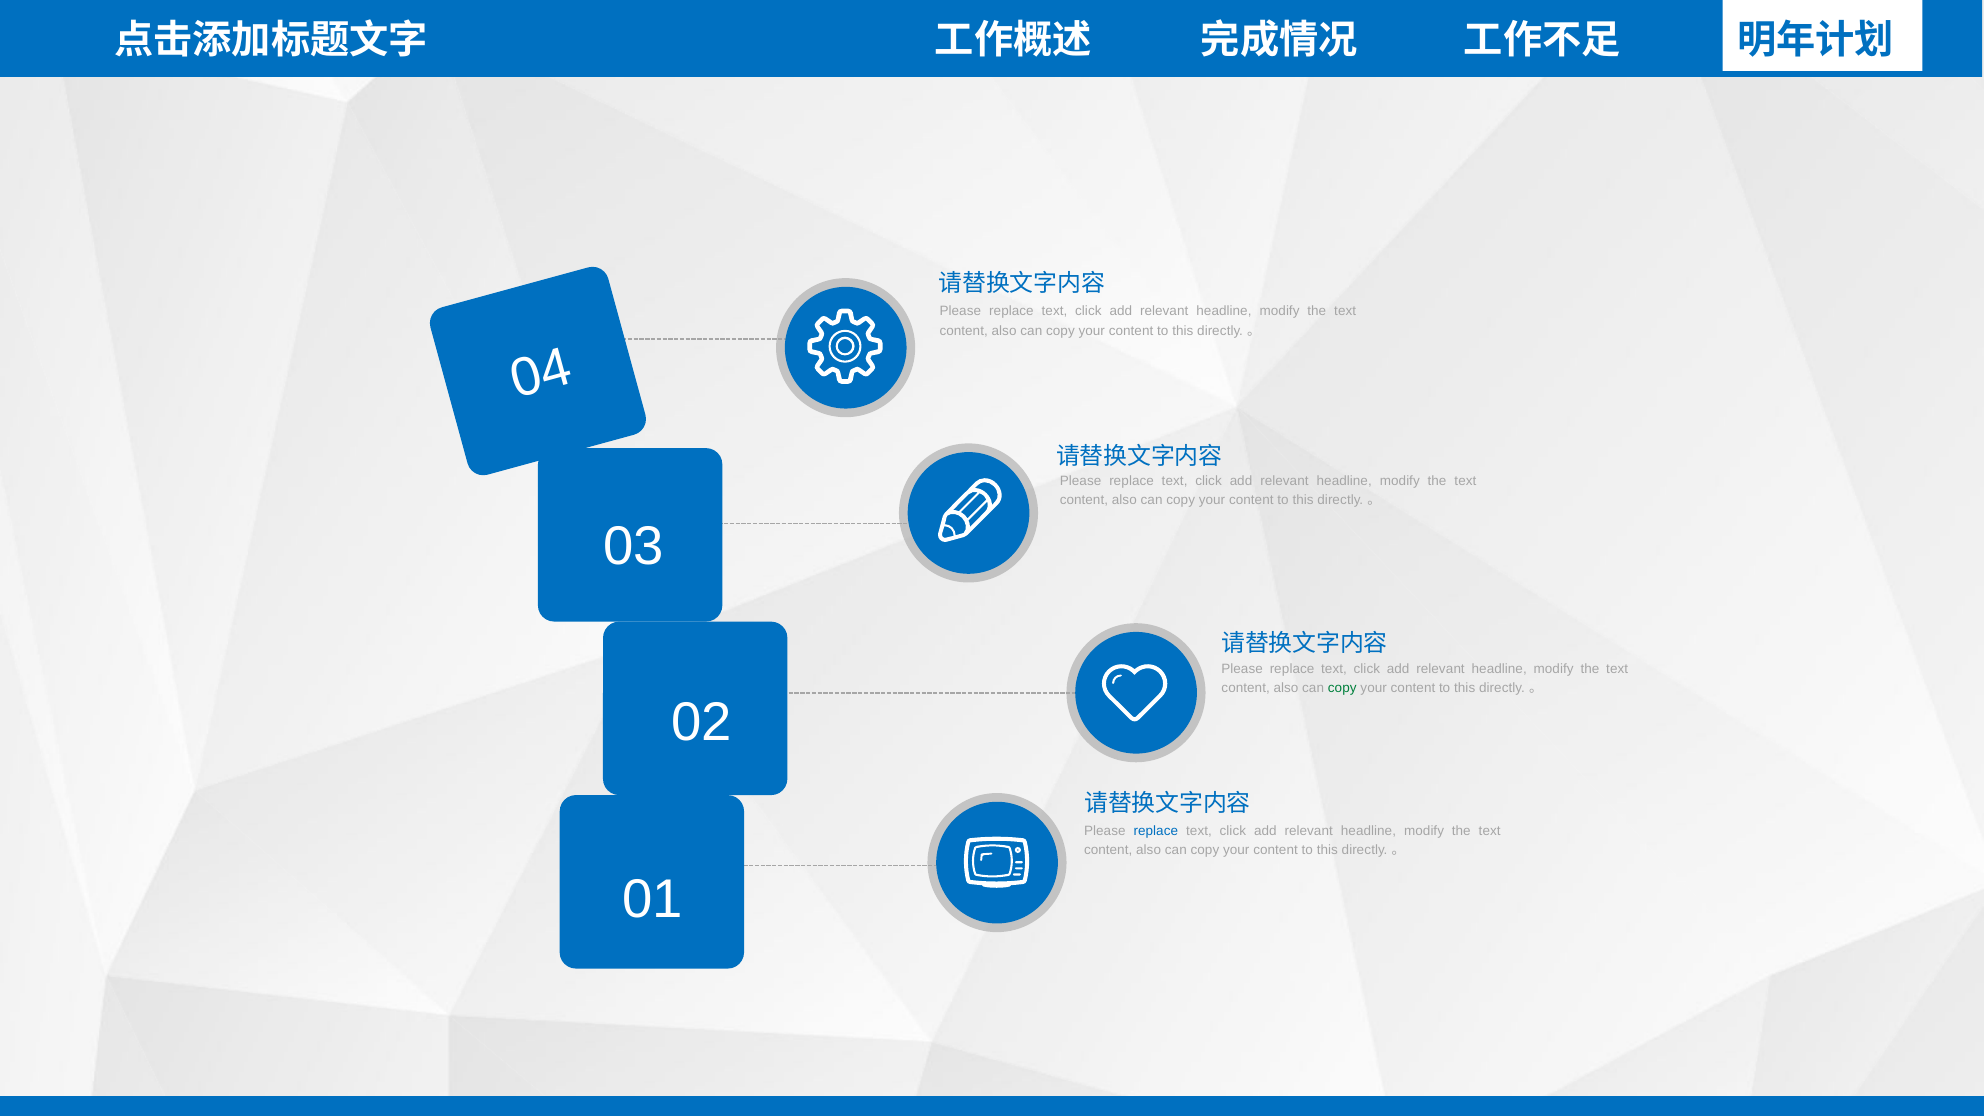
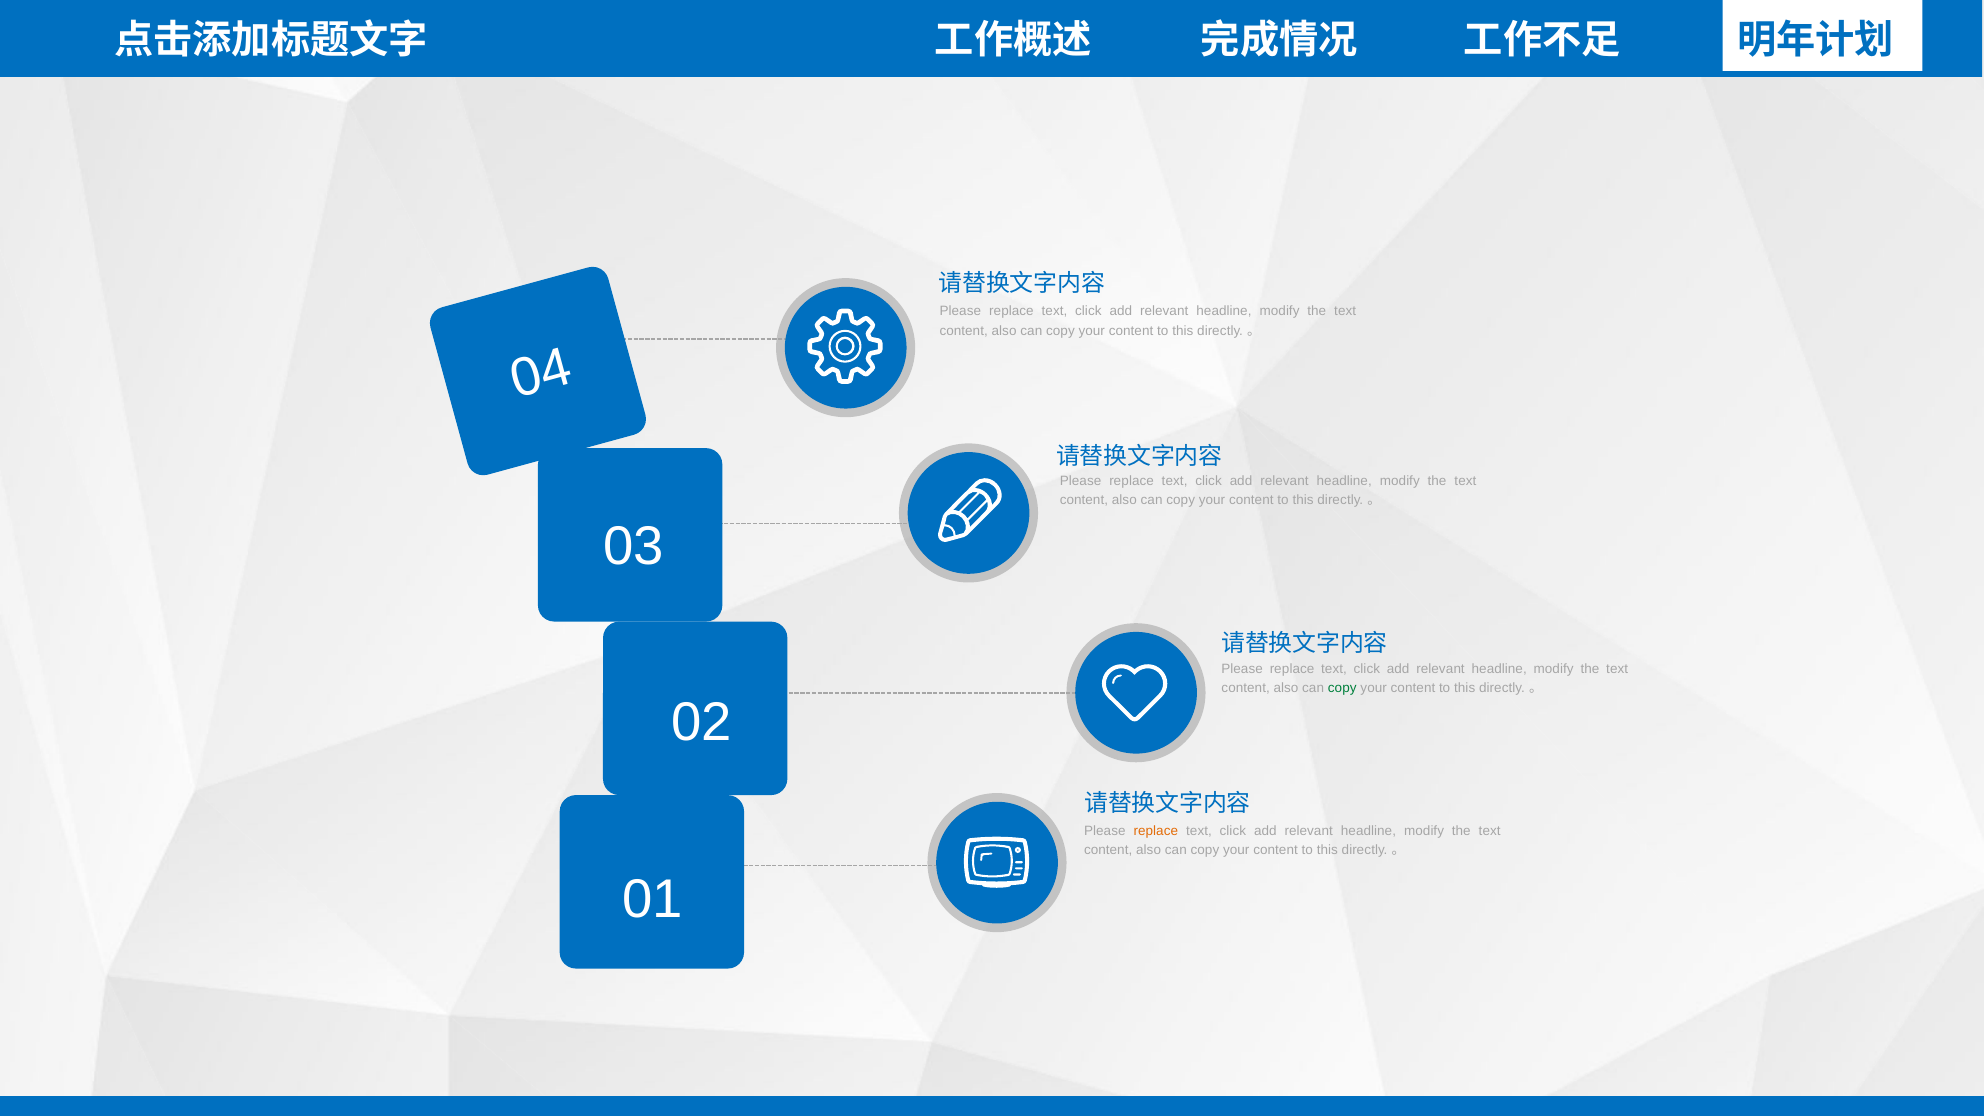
replace colour: blue -> orange (1156, 831)
